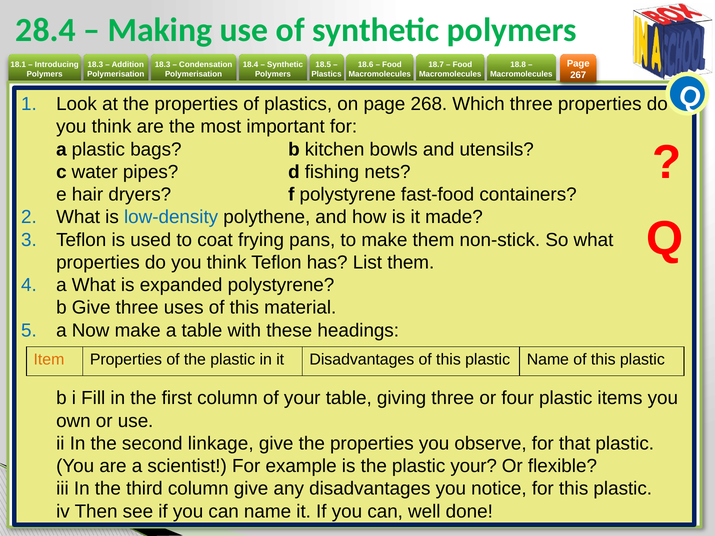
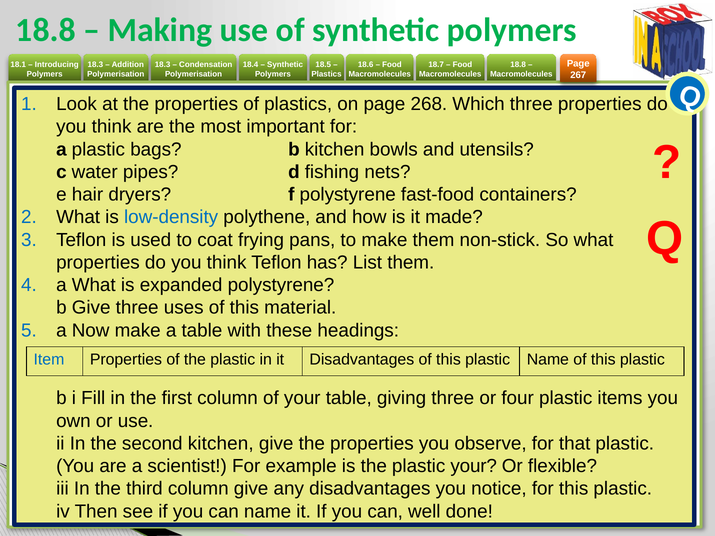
28.4: 28.4 -> 18.8 (46, 30)
Item colour: orange -> blue (49, 360)
second linkage: linkage -> kitchen (221, 444)
